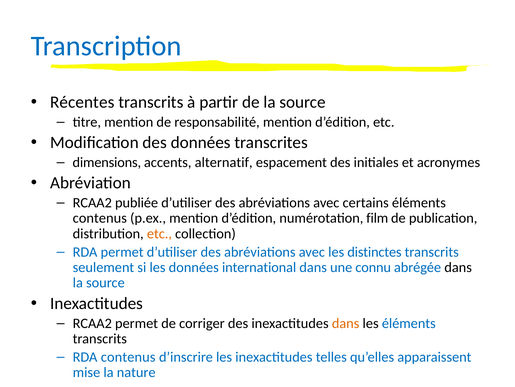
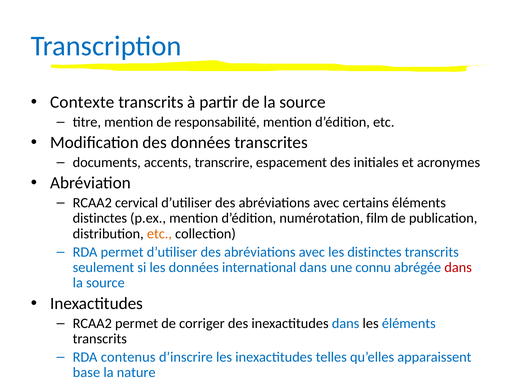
Récentes: Récentes -> Contexte (82, 102)
dimensions: dimensions -> documents (107, 162)
alternatif: alternatif -> transcrire (224, 162)
publiée: publiée -> cervical (137, 202)
contenus: contenus -> distinctes (100, 218)
dans colour: black -> red (458, 267)
dans colour: orange -> blue (346, 323)
mise: mise -> base (86, 372)
